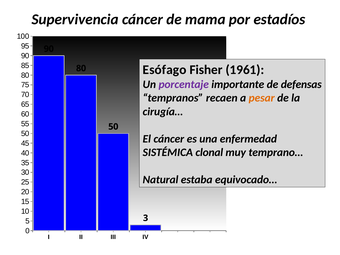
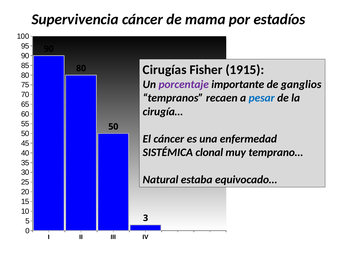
Esófago: Esófago -> Cirugías (165, 70)
1961: 1961 -> 1915 (245, 70)
defensas: defensas -> ganglios (301, 84)
pesar colour: orange -> blue (262, 98)
